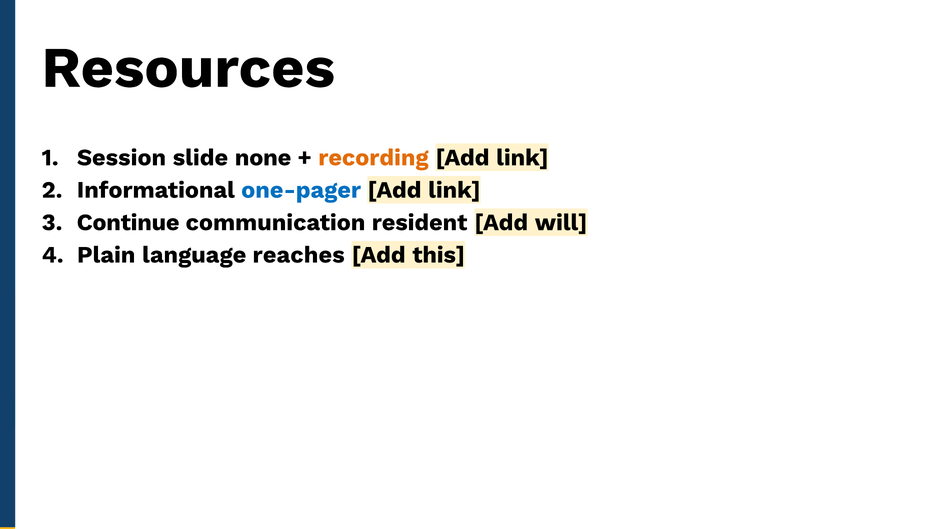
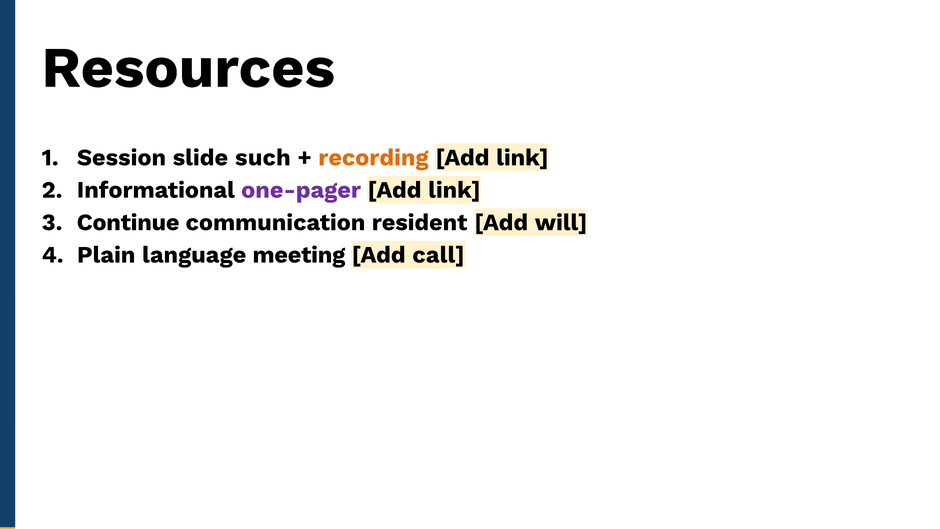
none: none -> such (263, 157)
one-pager colour: blue -> purple (301, 190)
reaches: reaches -> meeting (299, 255)
this: this -> call (438, 255)
